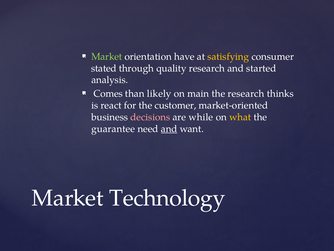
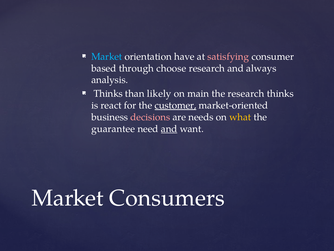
Market colour: light green -> light blue (107, 56)
satisfying colour: yellow -> pink (228, 56)
stated: stated -> based (104, 68)
quality: quality -> choose (171, 68)
started: started -> always (261, 68)
Comes: Comes -> Thinks (108, 93)
customer underline: none -> present (175, 105)
while: while -> needs (201, 117)
Technology: Technology -> Consumers (167, 198)
